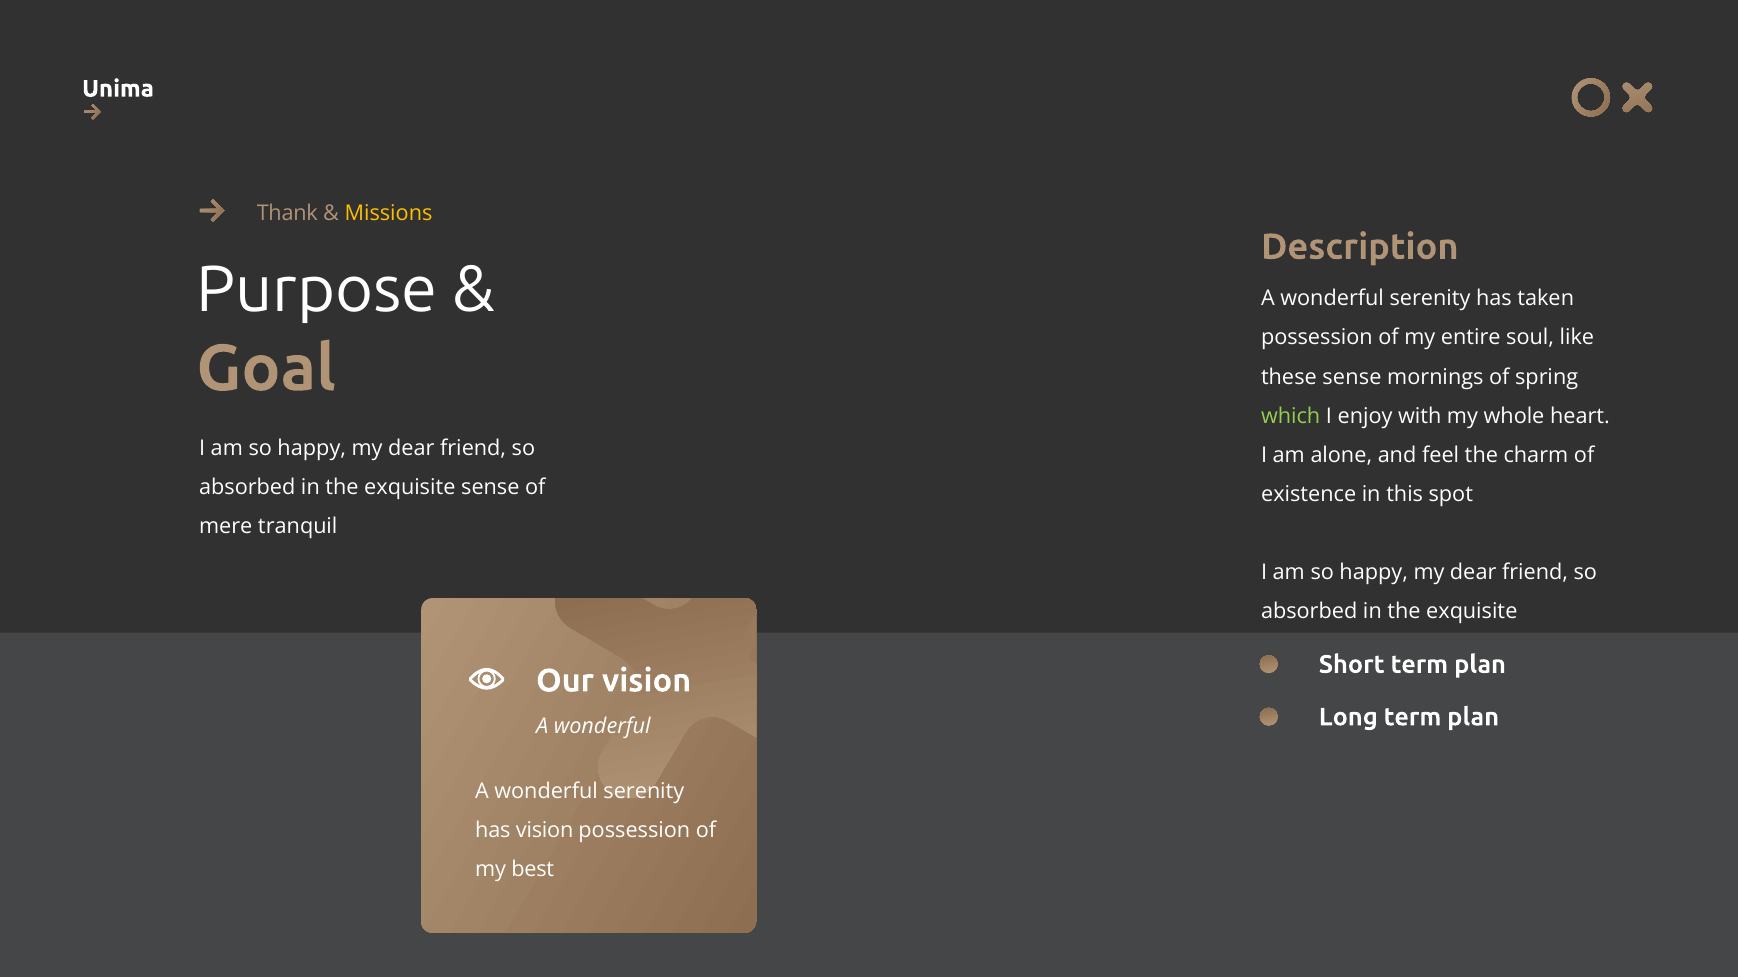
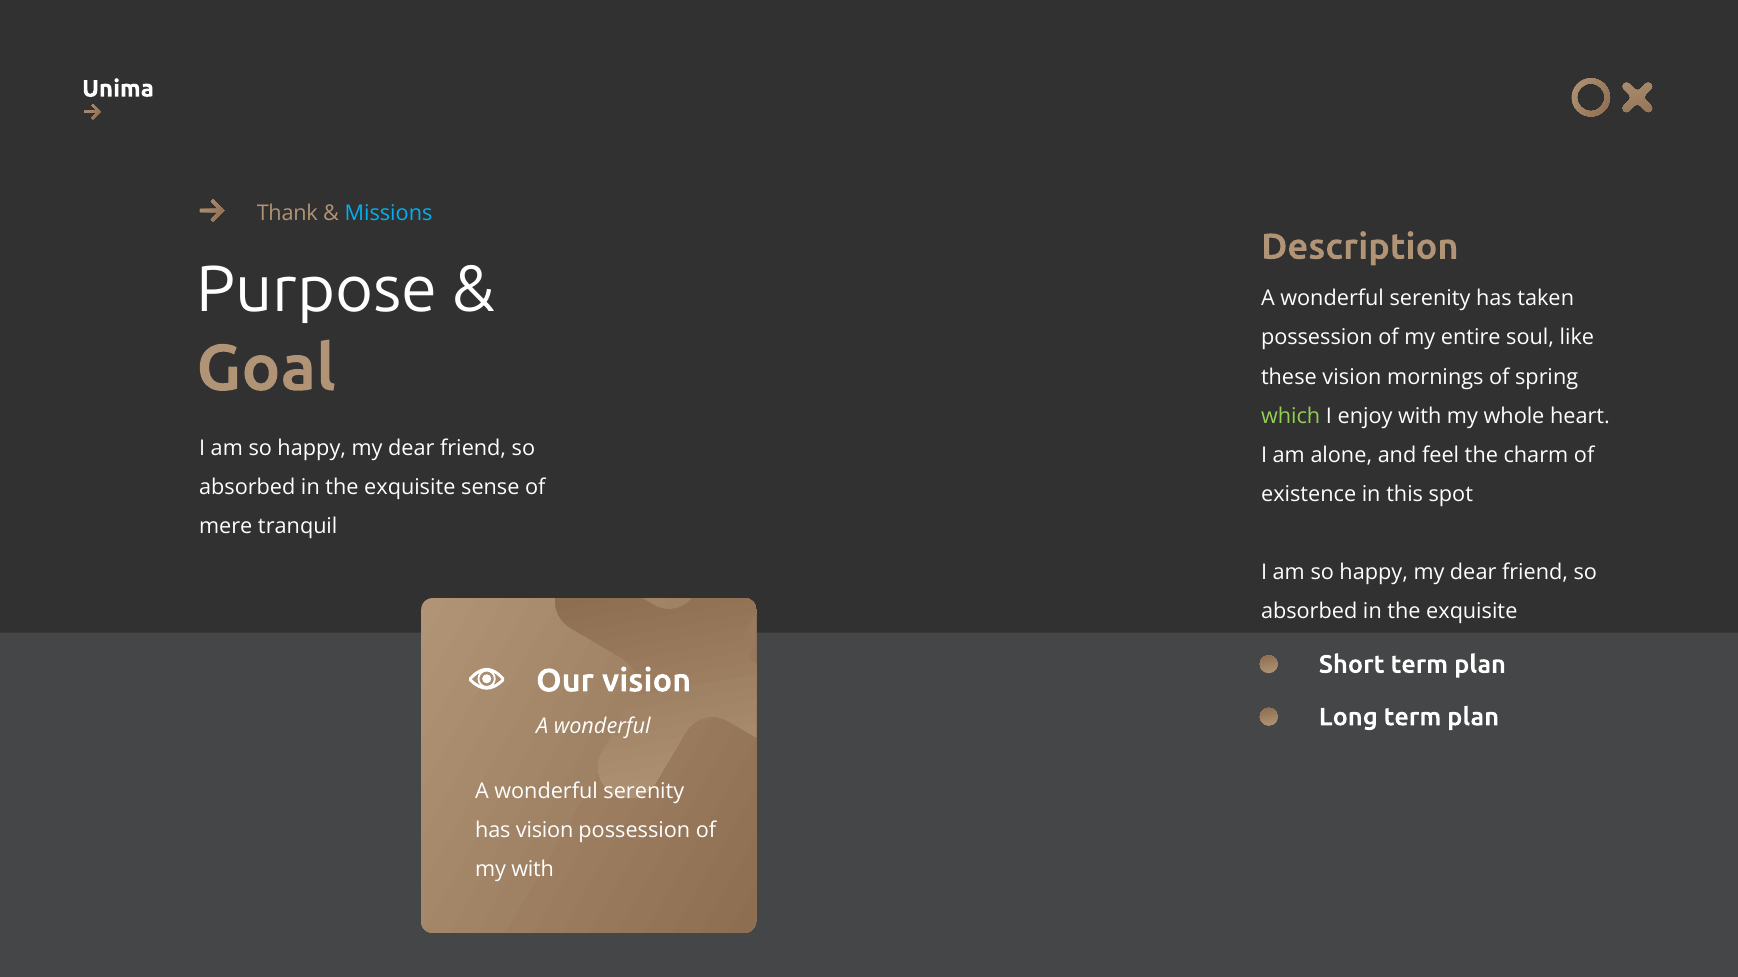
Missions colour: yellow -> light blue (389, 214)
these sense: sense -> vision (1352, 377)
my best: best -> with (533, 870)
